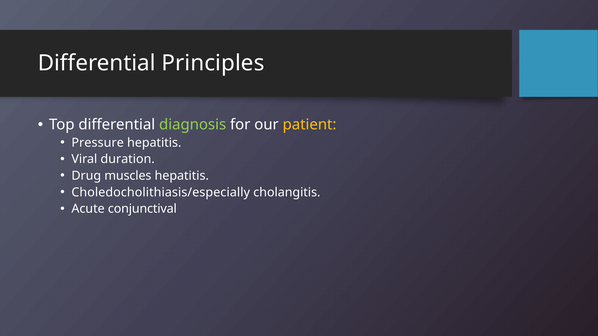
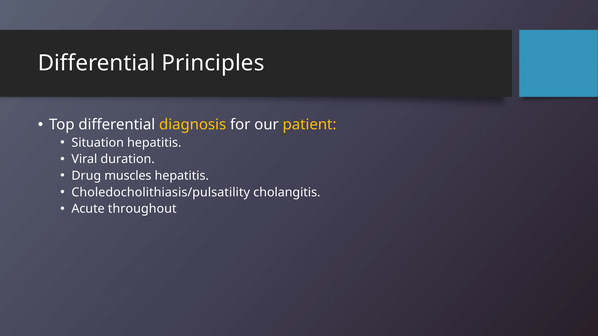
diagnosis colour: light green -> yellow (193, 125)
Pressure: Pressure -> Situation (98, 143)
Choledocholithiasis/especially: Choledocholithiasis/especially -> Choledocholithiasis/pulsatility (161, 192)
conjunctival: conjunctival -> throughout (142, 209)
